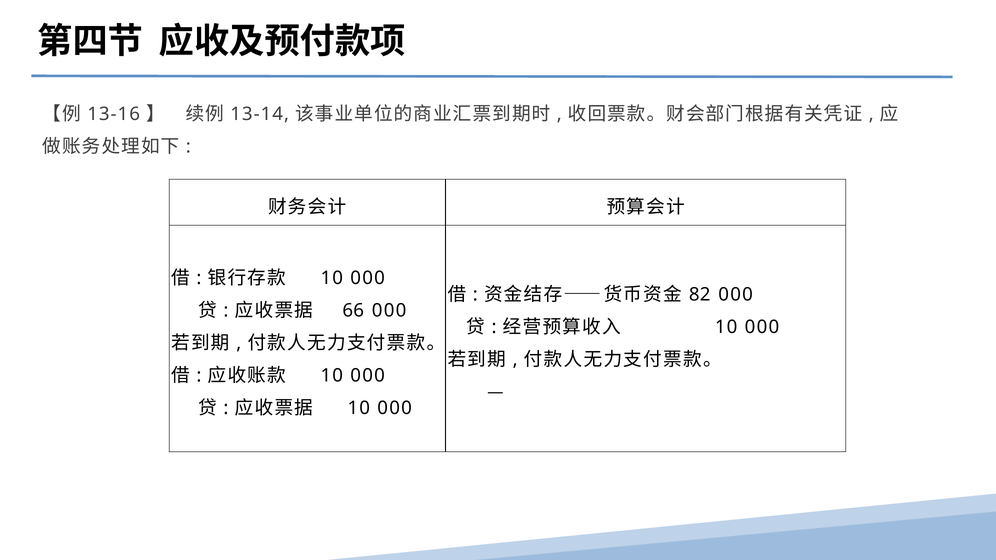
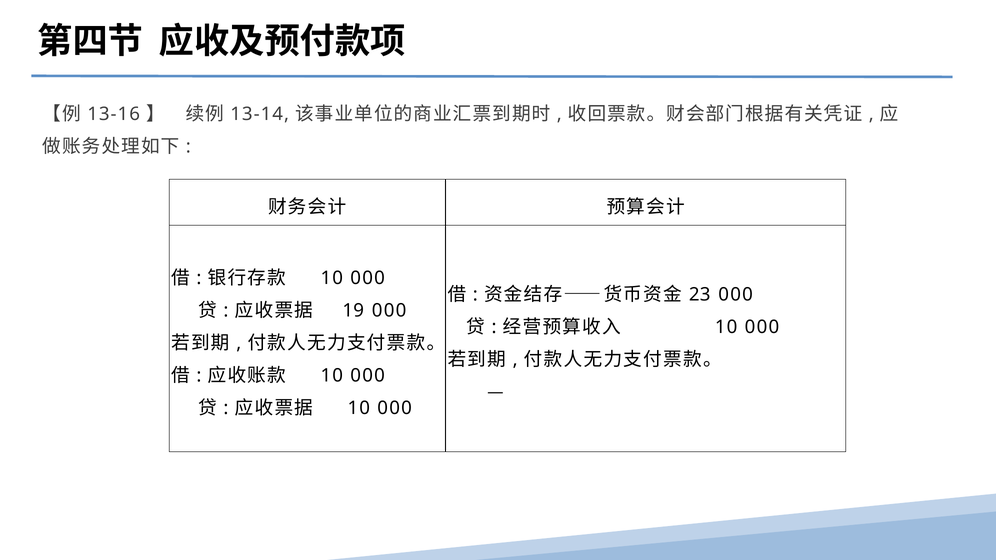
82: 82 -> 23 (700, 294)
66: 66 -> 19 (353, 311)
